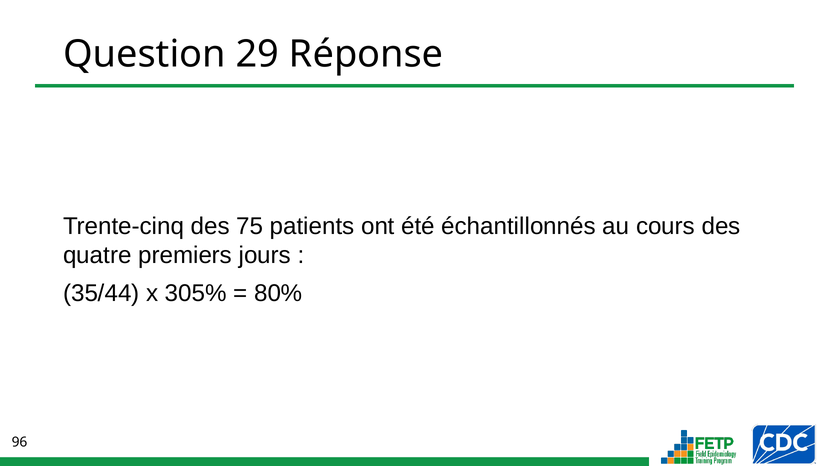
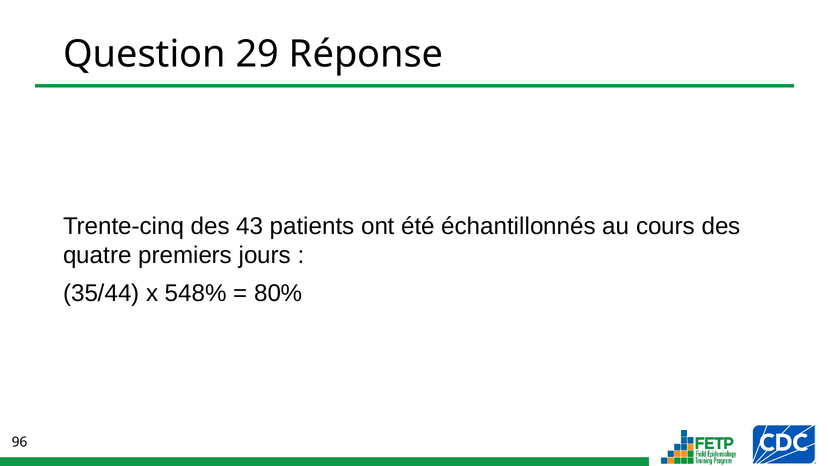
75: 75 -> 43 (250, 227)
305%: 305% -> 548% (196, 293)
